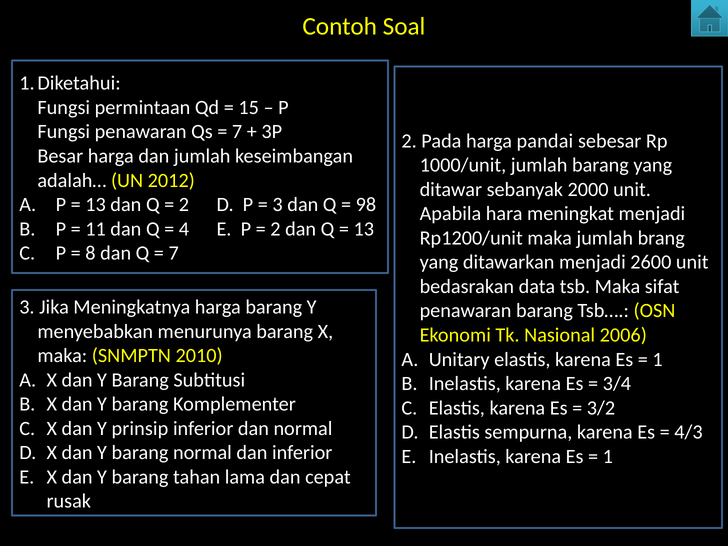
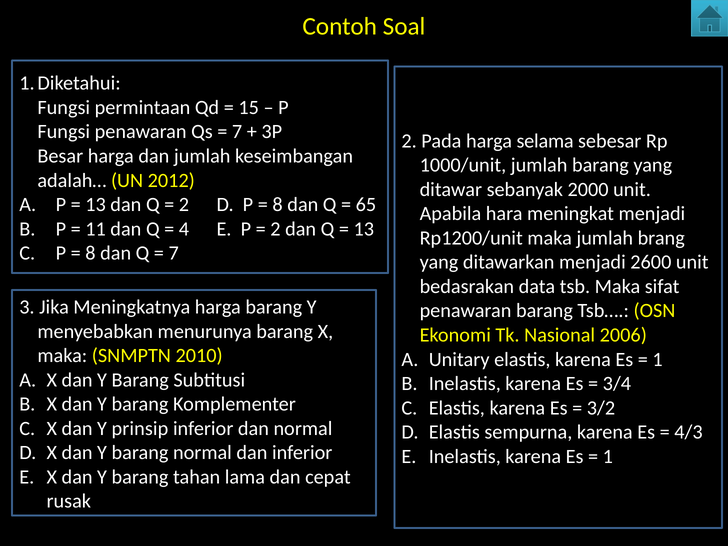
pandai: pandai -> selama (545, 141)
3: 3 -> 8 (278, 205)
98: 98 -> 65 (366, 205)
